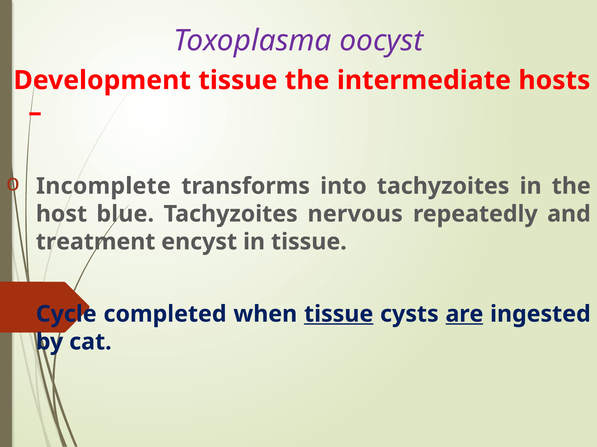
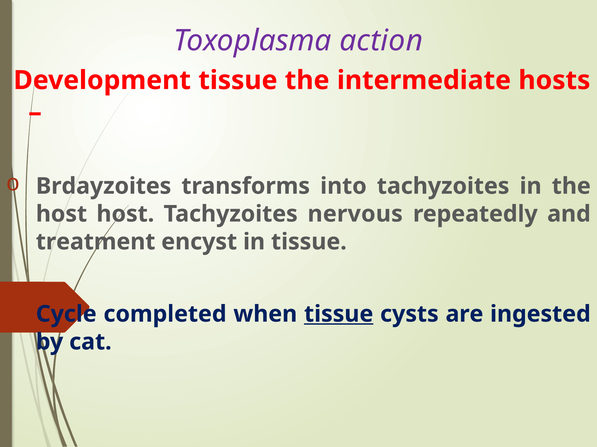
oocyst: oocyst -> action (381, 41)
Incomplete: Incomplete -> Brdayzoites (104, 186)
host blue: blue -> host (125, 214)
are underline: present -> none (464, 315)
